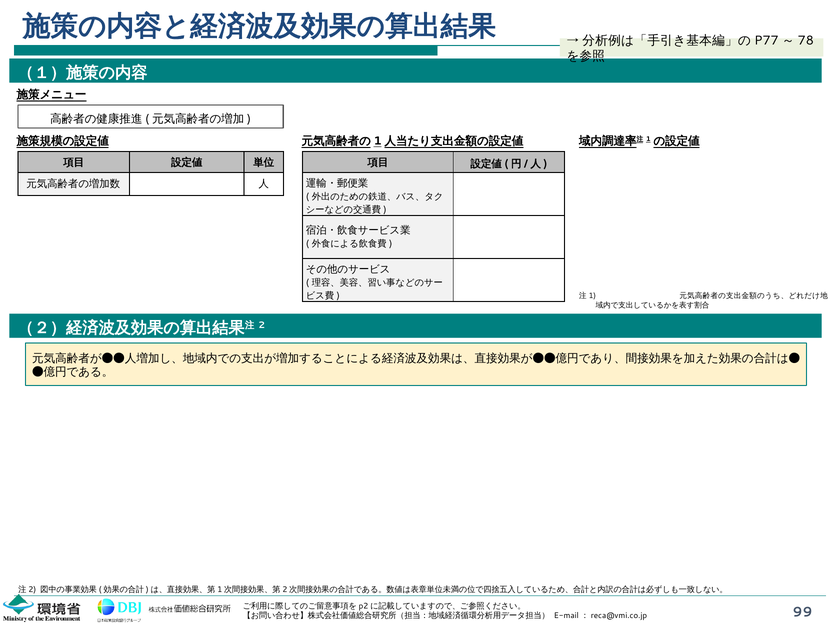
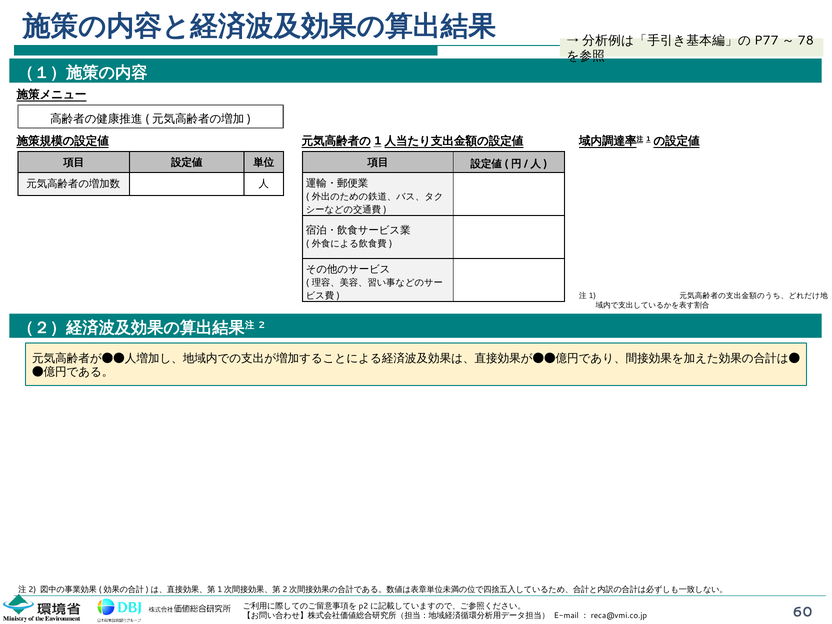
99: 99 -> 60 (802, 612)
